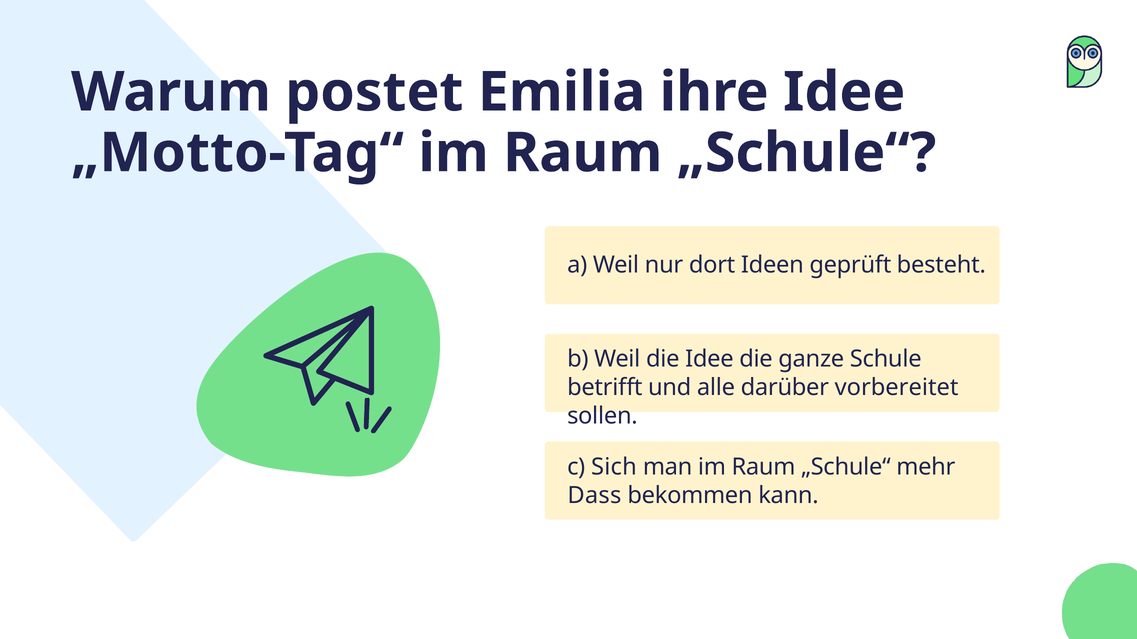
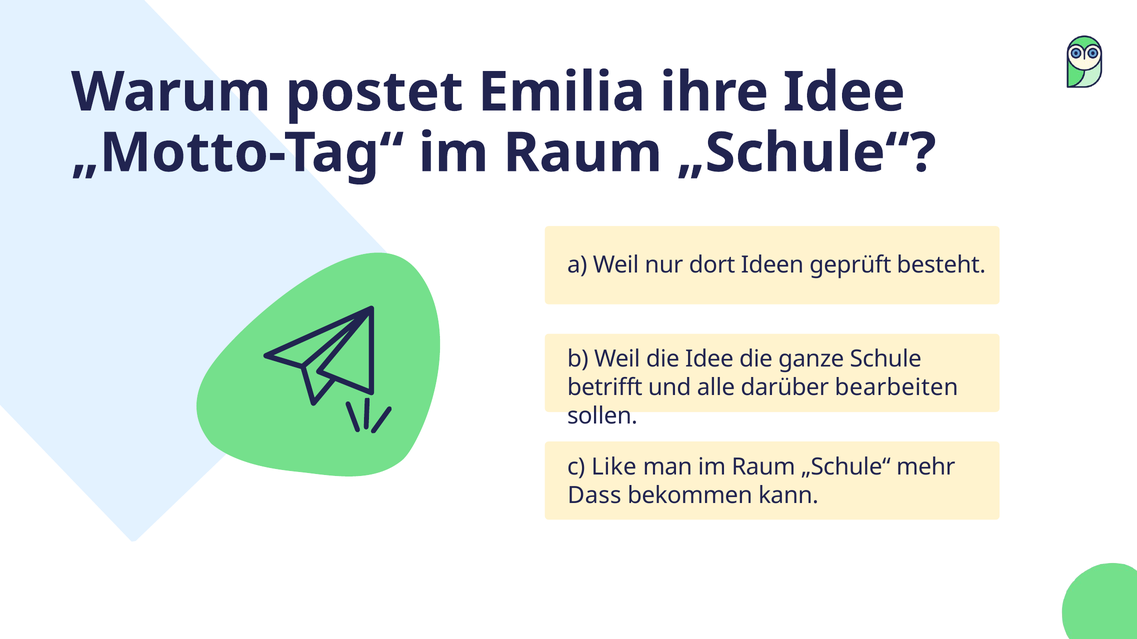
vorbereitet: vorbereitet -> bearbeiten (896, 388)
Sich: Sich -> Like (614, 467)
